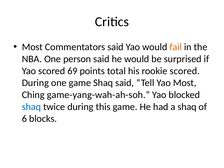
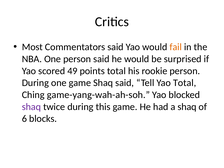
69: 69 -> 49 (72, 71)
rookie scored: scored -> person (185, 71)
Yao Most: Most -> Total (185, 83)
shaq colour: blue -> purple (31, 107)
